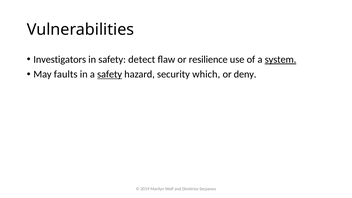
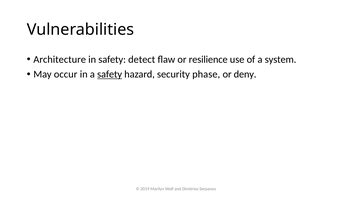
Investigators: Investigators -> Architecture (60, 60)
system underline: present -> none (281, 60)
faults: faults -> occur (66, 74)
which: which -> phase (206, 74)
